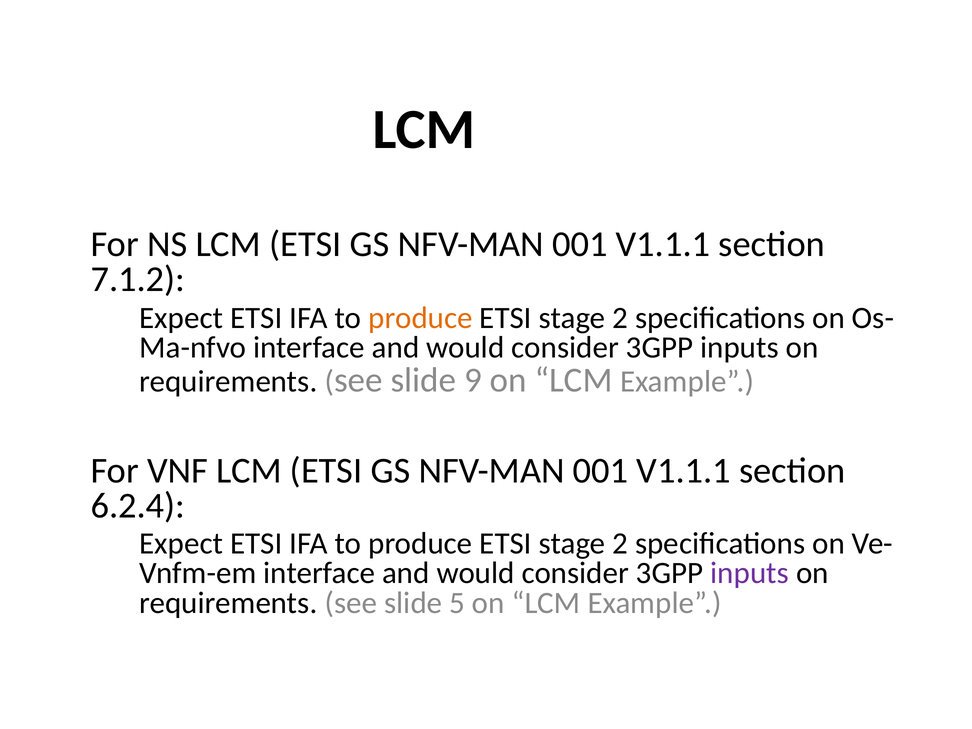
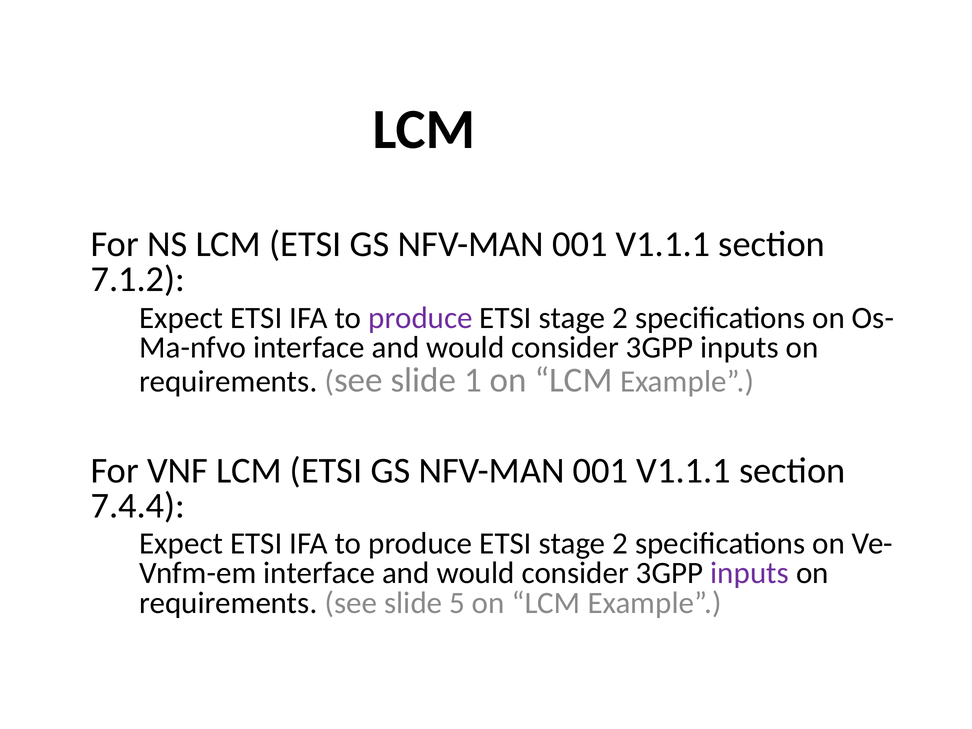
produce colour: orange -> purple (420, 318)
9: 9 -> 1 (473, 380)
6.2.4: 6.2.4 -> 7.4.4 (138, 506)
